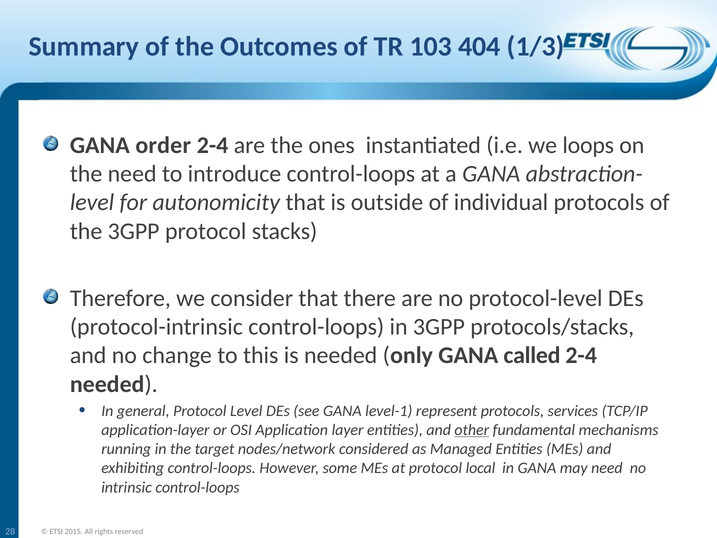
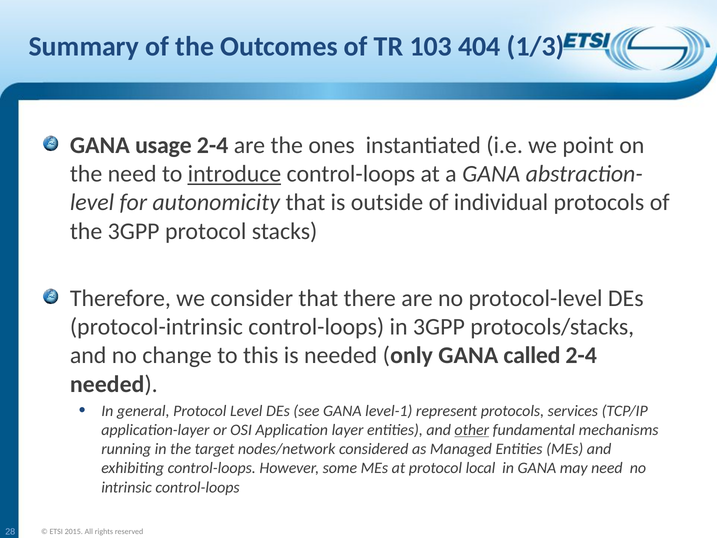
order: order -> usage (163, 145)
loops: loops -> point (588, 145)
introduce underline: none -> present (234, 174)
